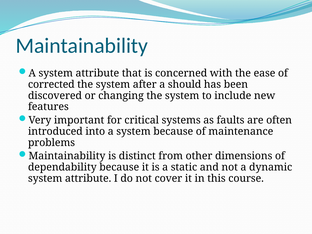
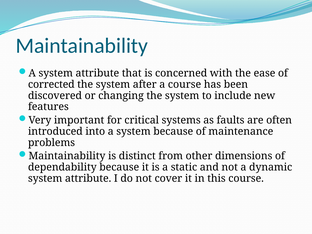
a should: should -> course (185, 84)
